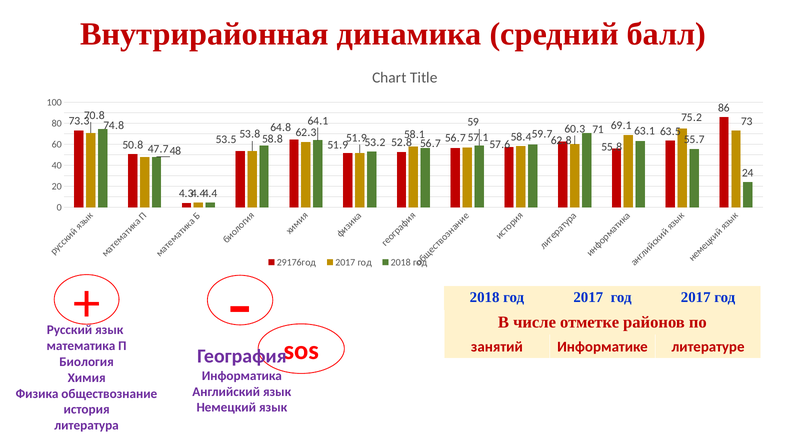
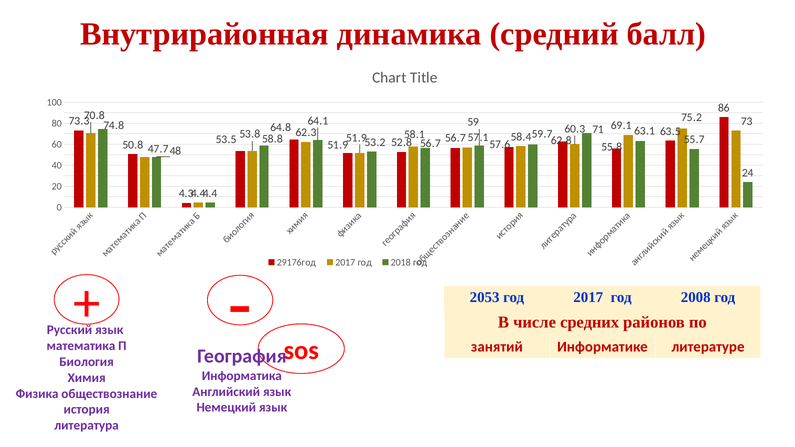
2018: 2018 -> 2053 (485, 297)
2017 год 2017: 2017 -> 2008 (696, 297)
отметке: отметке -> средних (590, 322)
